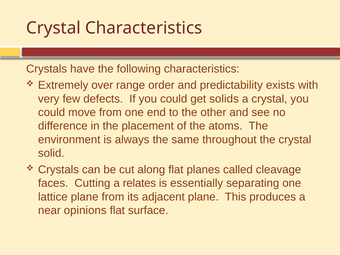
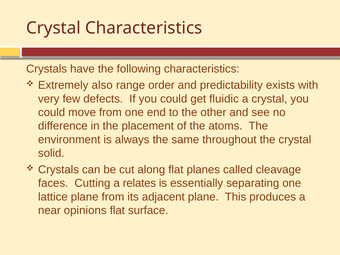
over: over -> also (102, 85)
solids: solids -> fluidic (224, 99)
